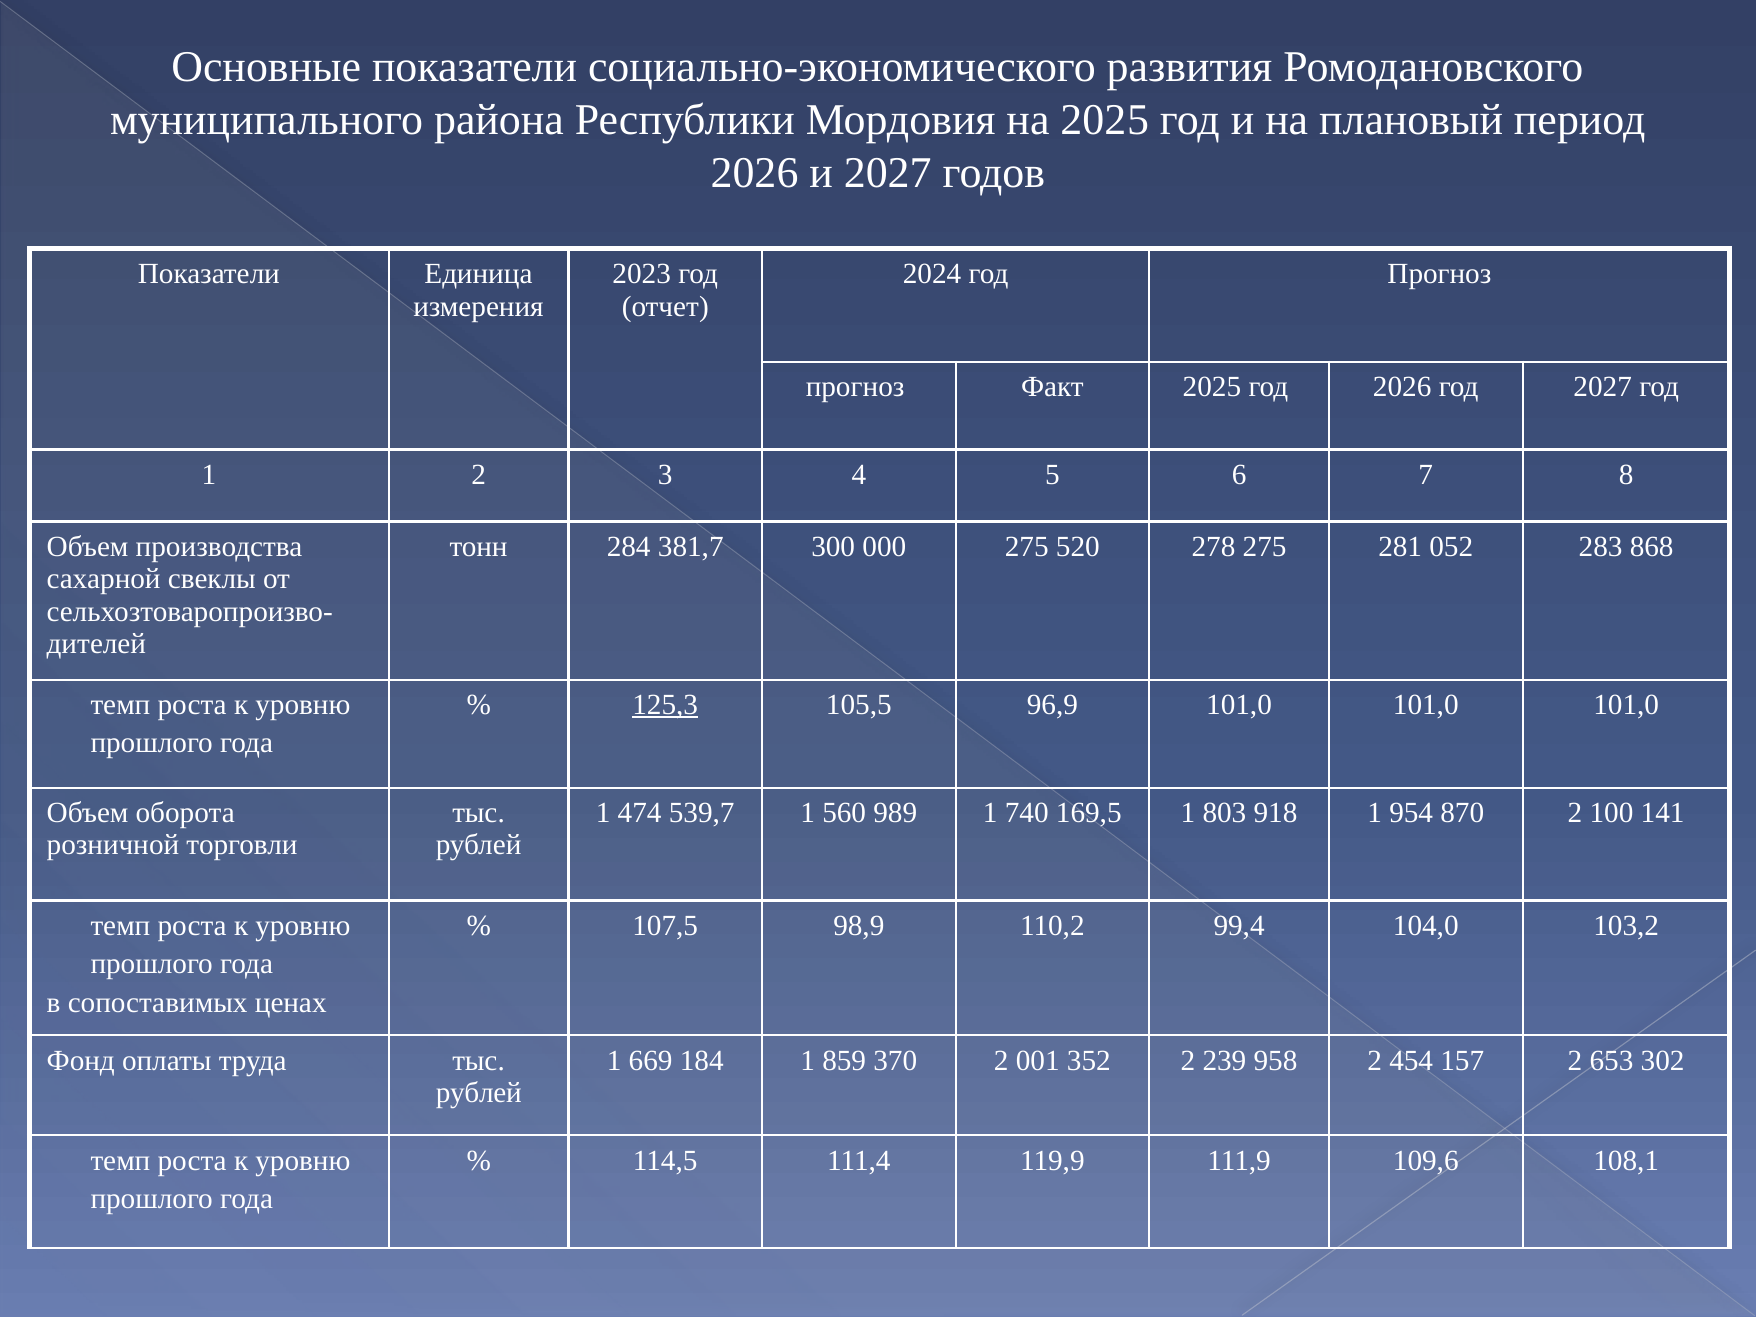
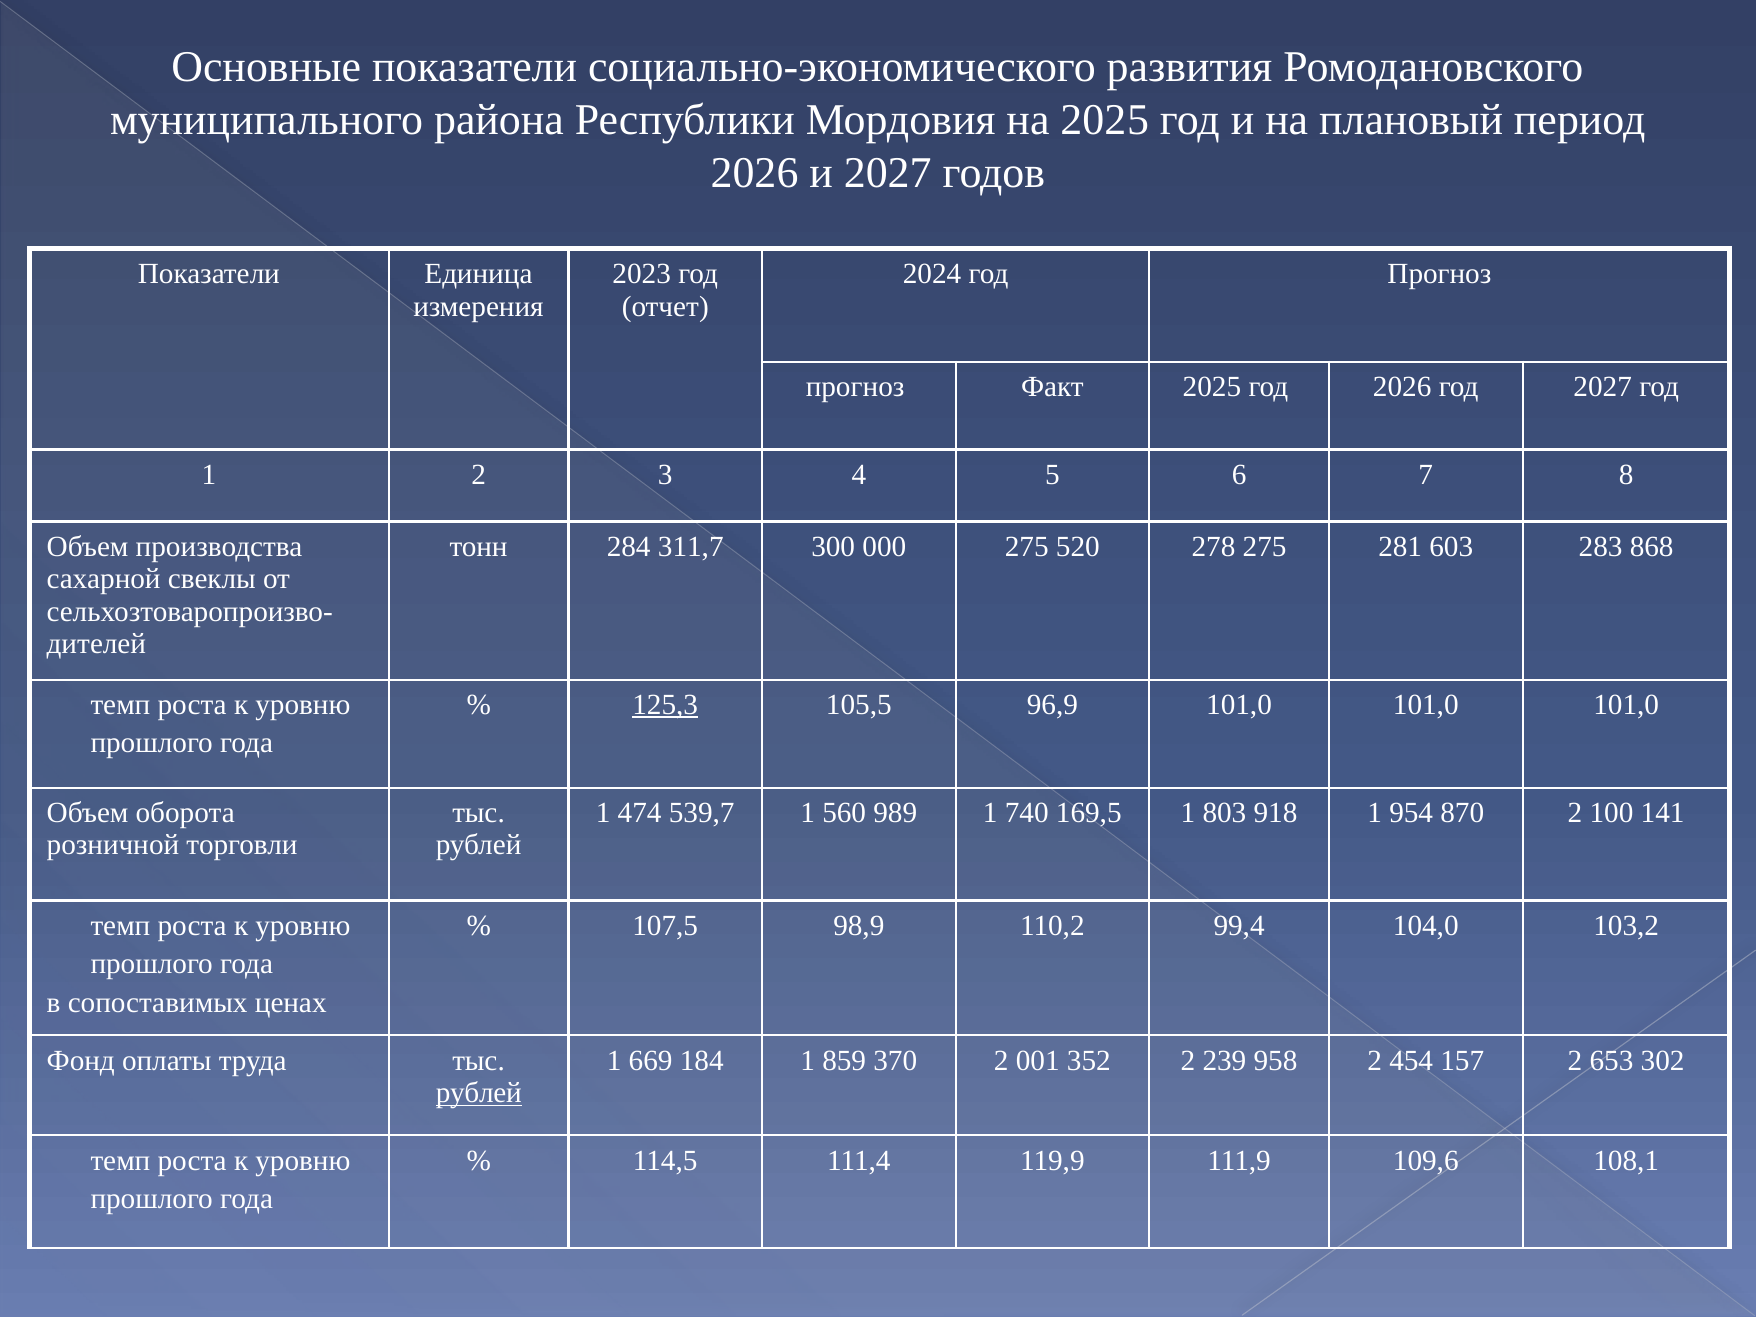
381,7: 381,7 -> 311,7 (691, 547)
052: 052 -> 603 (1451, 547)
рублей underline: none -> present (479, 1093)
